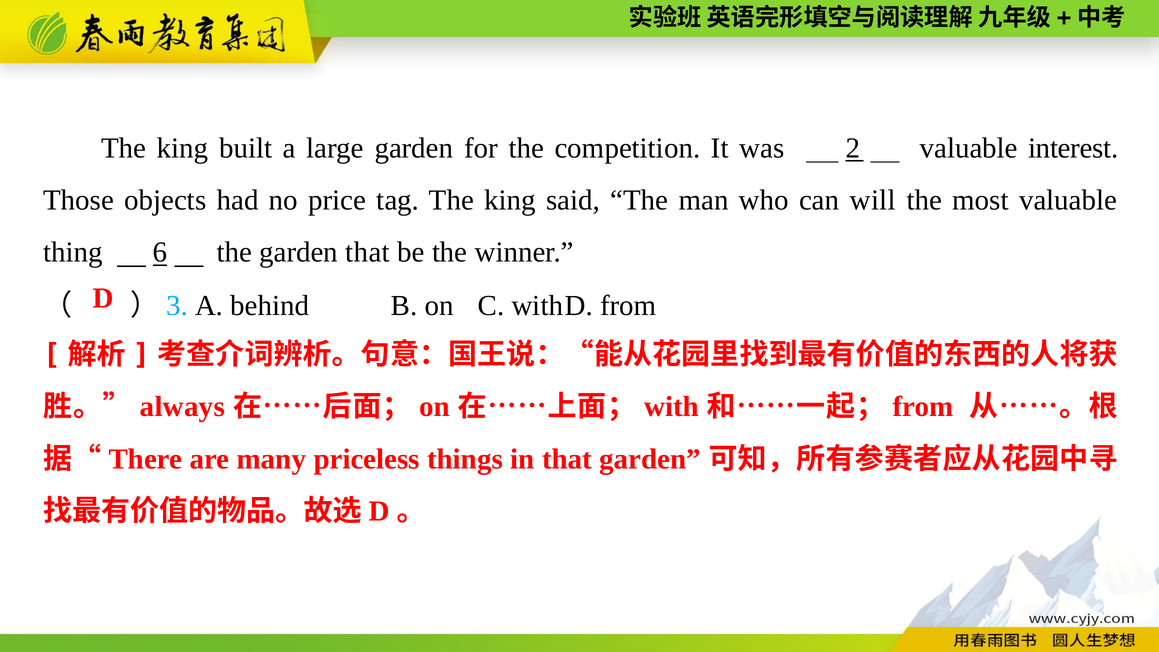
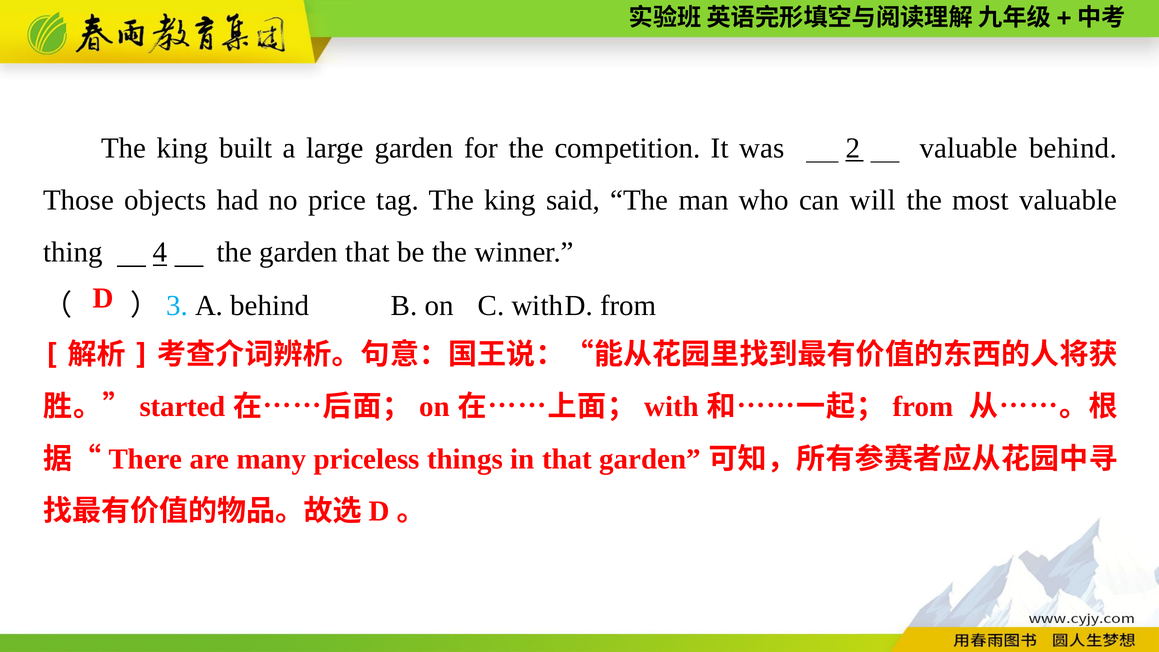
valuable interest: interest -> behind (1073, 148)
6: 6 -> 4 (160, 252)
always: always -> started (183, 407)
